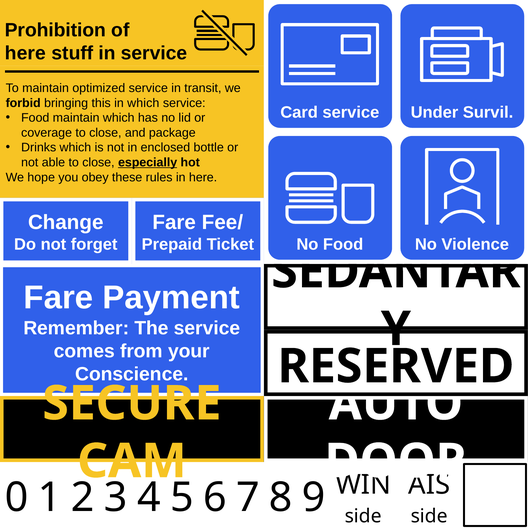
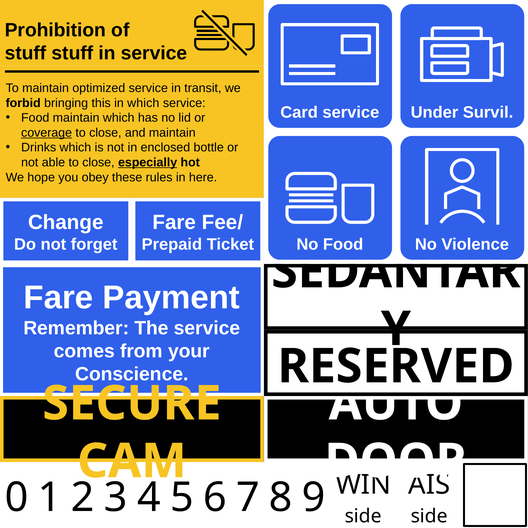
here: here -> stuff (26, 53)
coverage underline: none -> present (47, 133)
and package: package -> maintain (172, 133)
